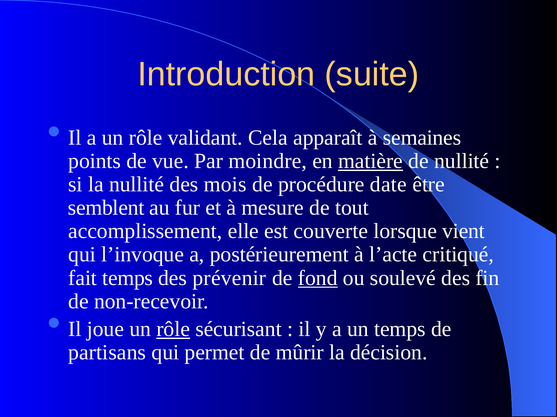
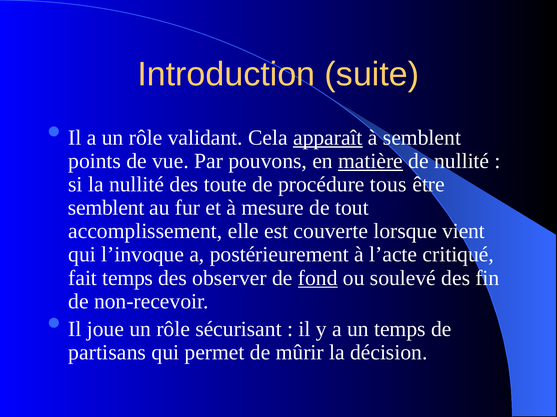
apparaît underline: none -> present (328, 138)
à semaines: semaines -> semblent (422, 138)
moindre: moindre -> pouvons (268, 161)
mois: mois -> toute (225, 185)
date: date -> tous (388, 185)
prévenir: prévenir -> observer (230, 278)
rôle underline: present -> none (173, 330)
